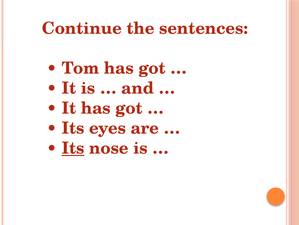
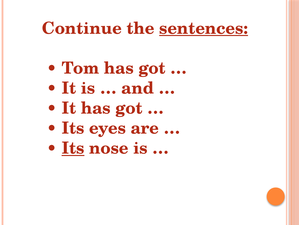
sentences underline: none -> present (204, 28)
